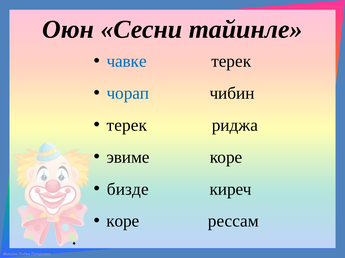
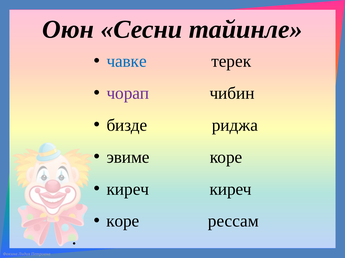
чорап colour: blue -> purple (128, 94)
терек: терек -> бизде (127, 126)
бизде: бизде -> киреч (128, 190)
